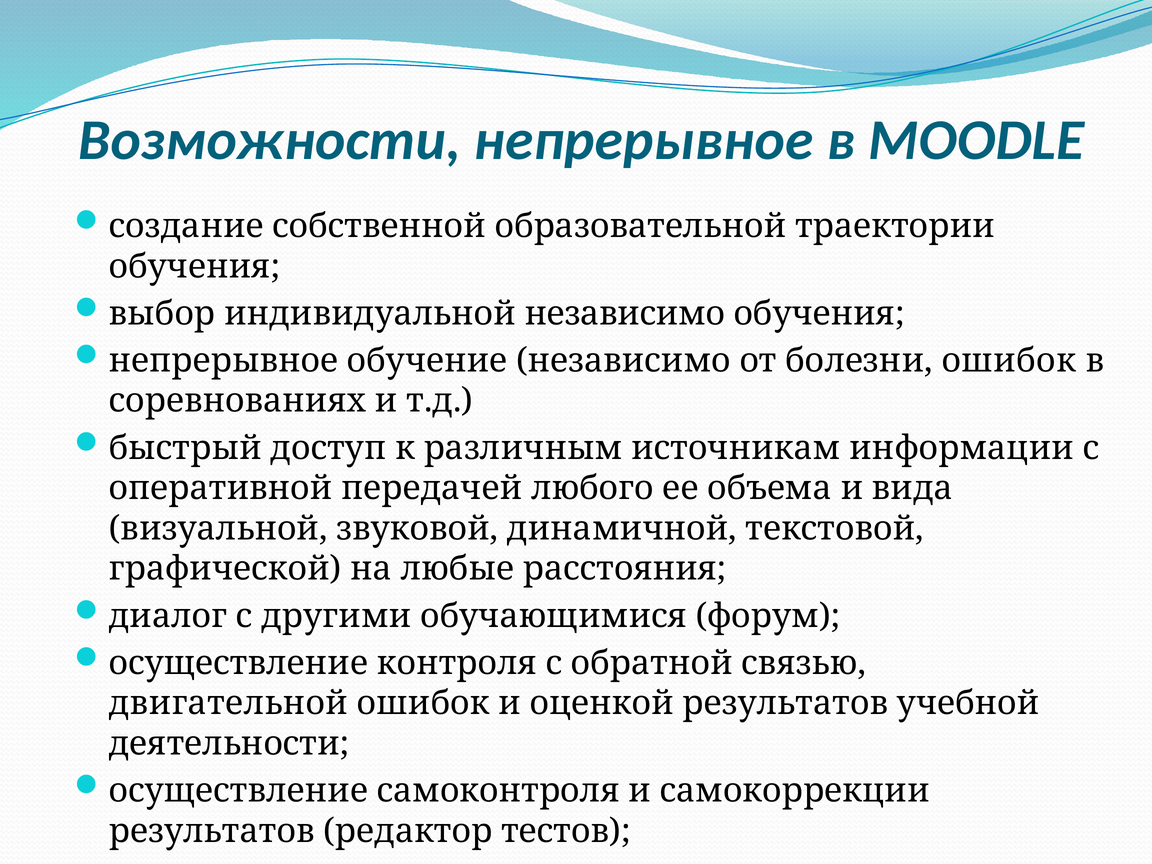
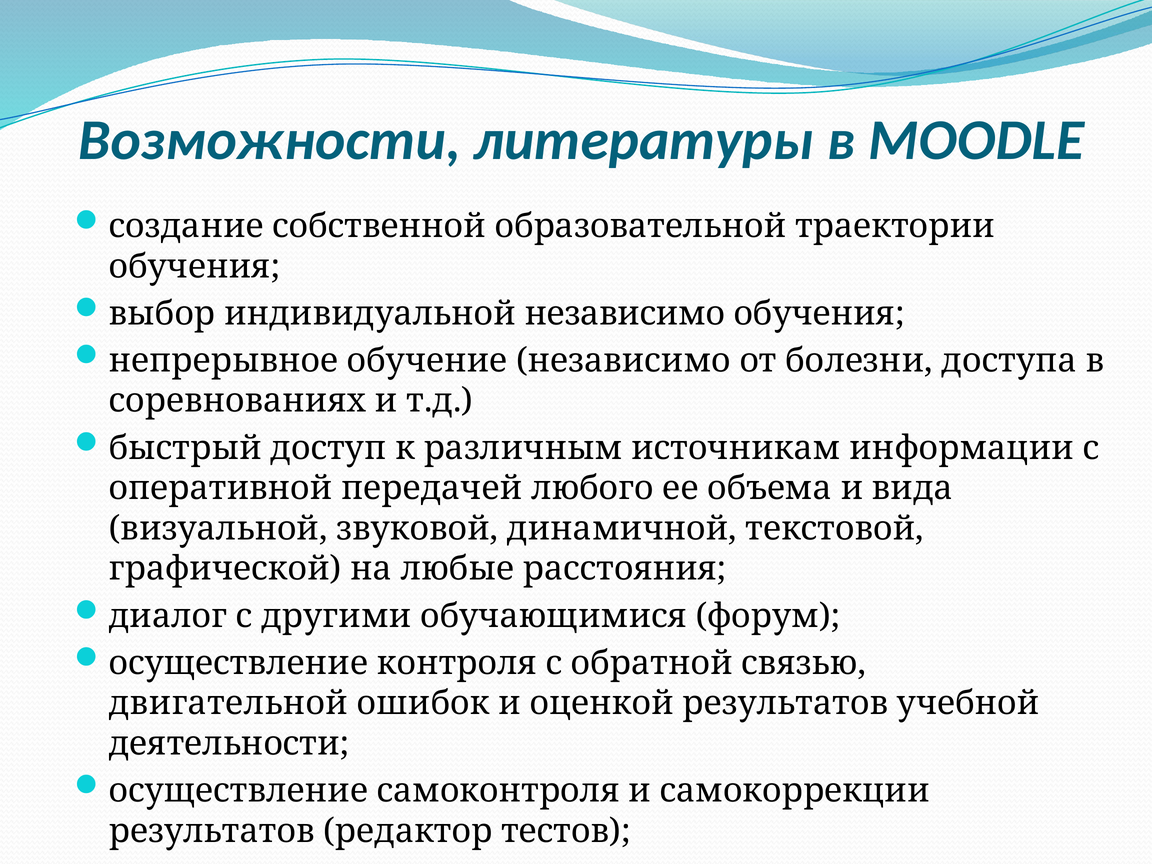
Возможности непрерывное: непрерывное -> литературы (644, 140)
болезни ошибок: ошибок -> доступа (1009, 361)
